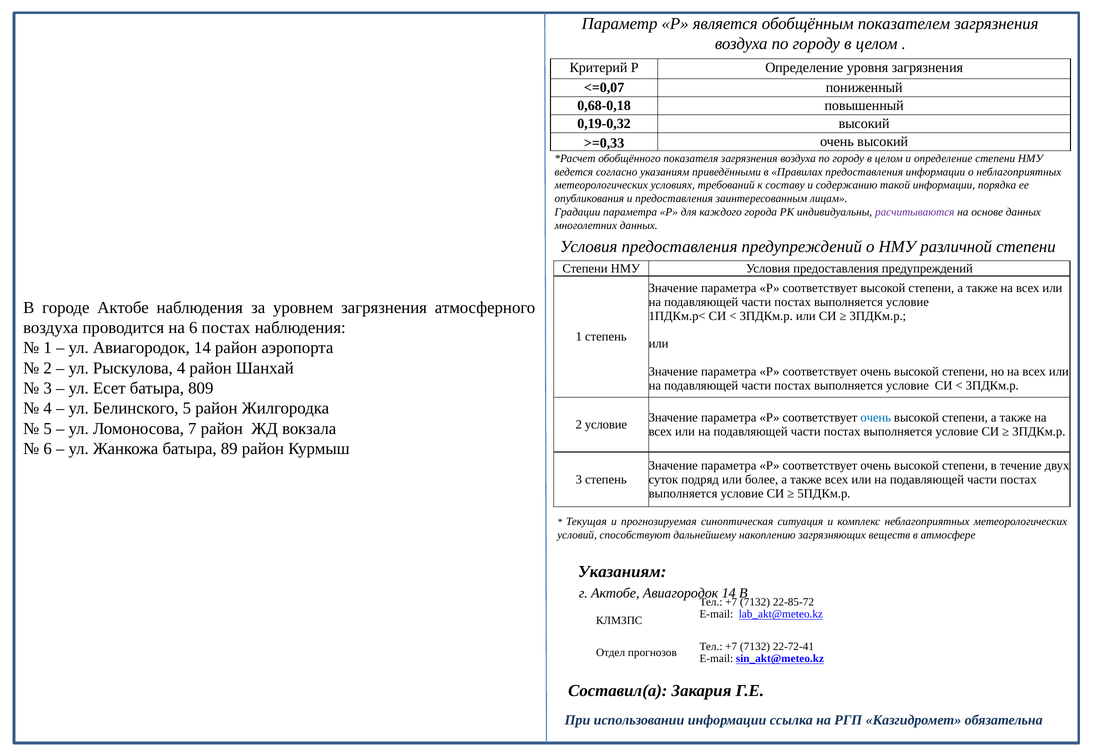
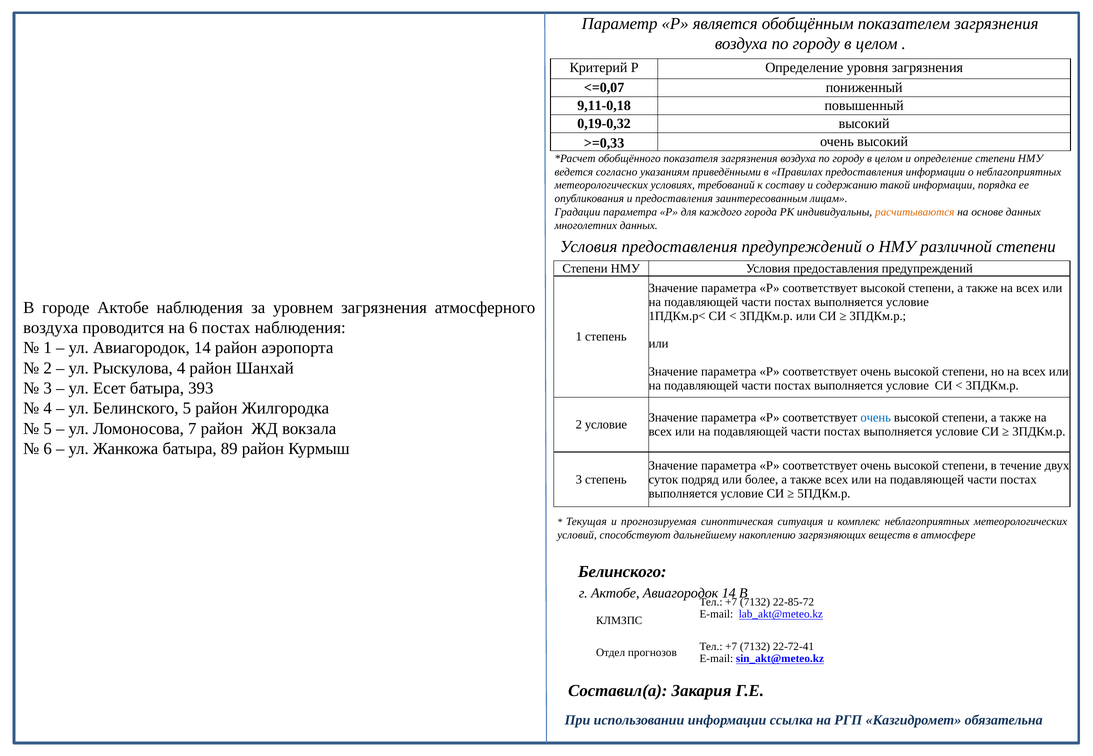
0,68-0,18: 0,68-0,18 -> 9,11-0,18 (604, 106)
расчитываются colour: purple -> orange (915, 212)
809: 809 -> 393 (201, 389)
Указаниям: Указаниям -> Белинского (622, 572)
